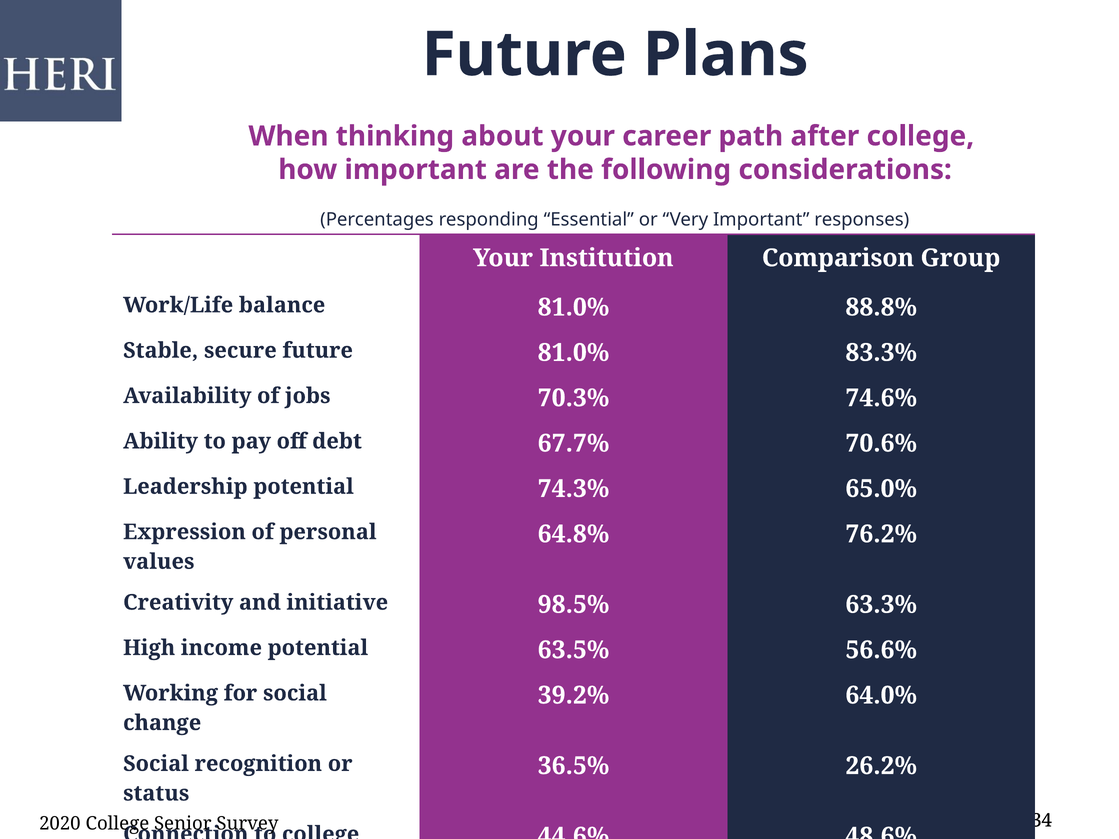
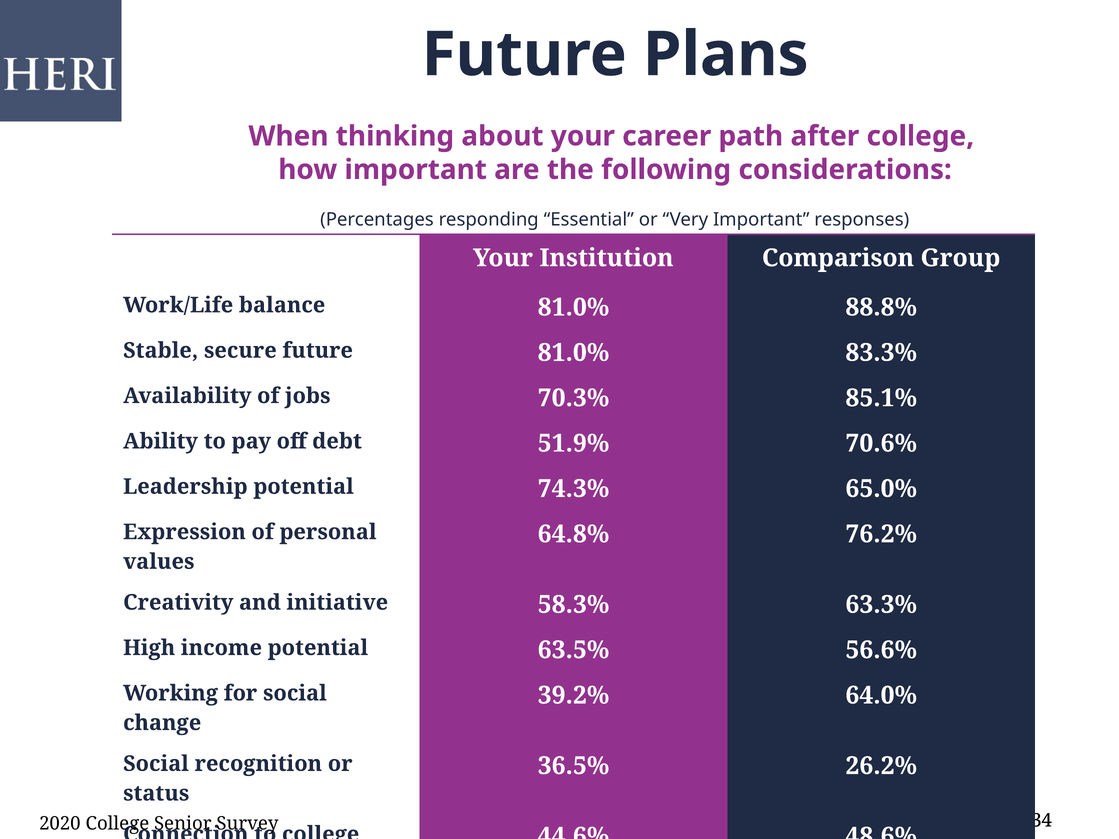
74.6%: 74.6% -> 85.1% (881, 398)
67.7%: 67.7% -> 51.9% (573, 444)
98.5%: 98.5% -> 58.3% (573, 605)
